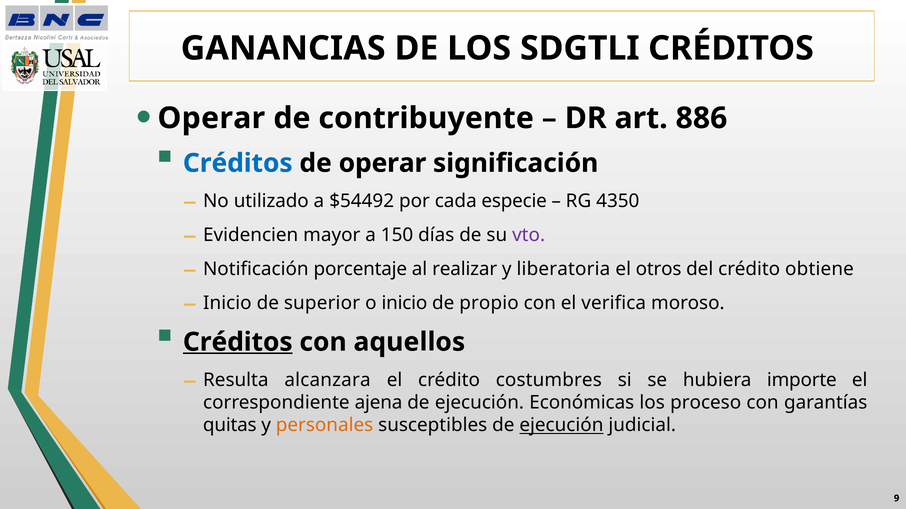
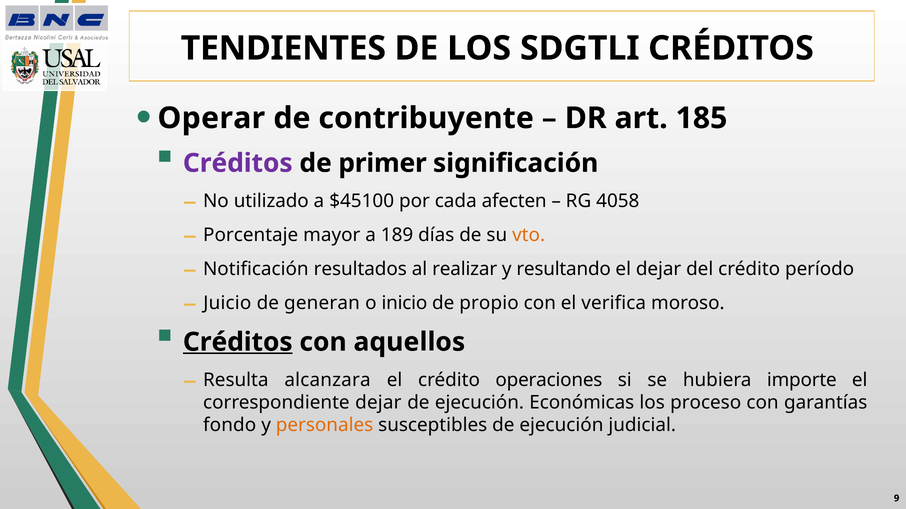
GANANCIAS: GANANCIAS -> TENDIENTES (283, 48)
886: 886 -> 185 (701, 118)
Créditos colour: blue -> purple (238, 163)
de operar: operar -> primer (383, 163)
$54492: $54492 -> $45100 (362, 201)
especie: especie -> afecten (514, 201)
4350: 4350 -> 4058 (618, 201)
Evidencien: Evidencien -> Porcentaje (251, 235)
150: 150 -> 189 (397, 235)
vto colour: purple -> orange (529, 235)
porcentaje: porcentaje -> resultados (360, 269)
liberatoria: liberatoria -> resultando (564, 269)
el otros: otros -> dejar (659, 269)
obtiene: obtiene -> período (820, 269)
Inicio: Inicio -> Juicio (227, 303)
superior: superior -> generan (322, 303)
costumbres: costumbres -> operaciones (549, 380)
correspondiente ajena: ajena -> dejar (378, 403)
quitas: quitas -> fondo (230, 426)
ejecución underline: present -> none (561, 426)
